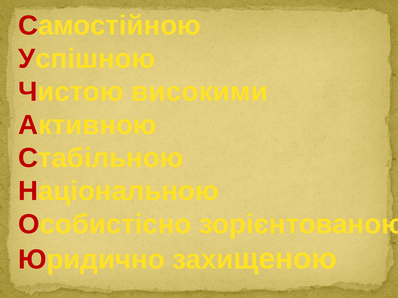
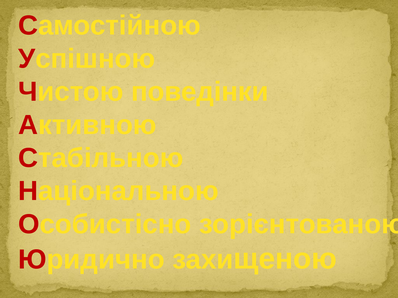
високими: високими -> поведінки (200, 92)
